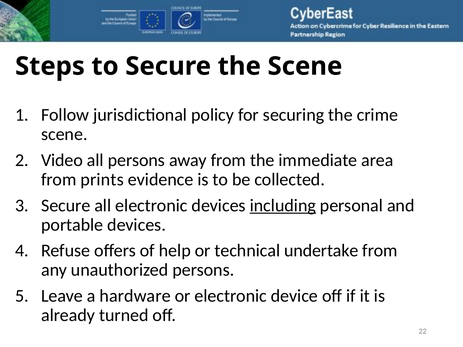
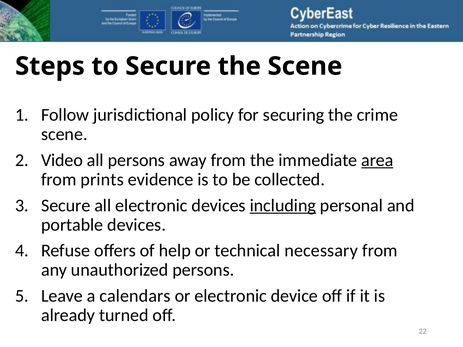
area underline: none -> present (377, 160)
undertake: undertake -> necessary (321, 251)
hardware: hardware -> calendars (135, 296)
